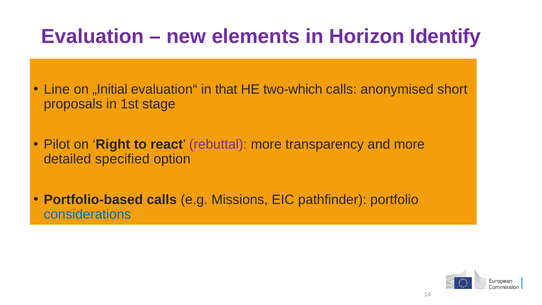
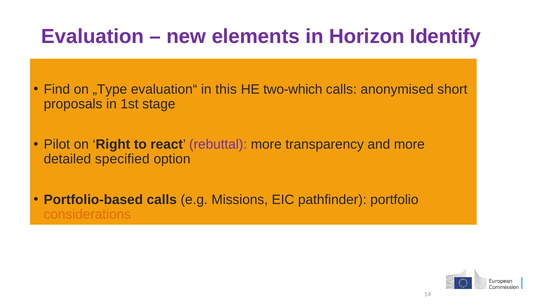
Line: Line -> Find (57, 89)
„Initial: „Initial -> „Type (110, 89)
that: that -> this (226, 89)
considerations colour: blue -> orange (87, 214)
